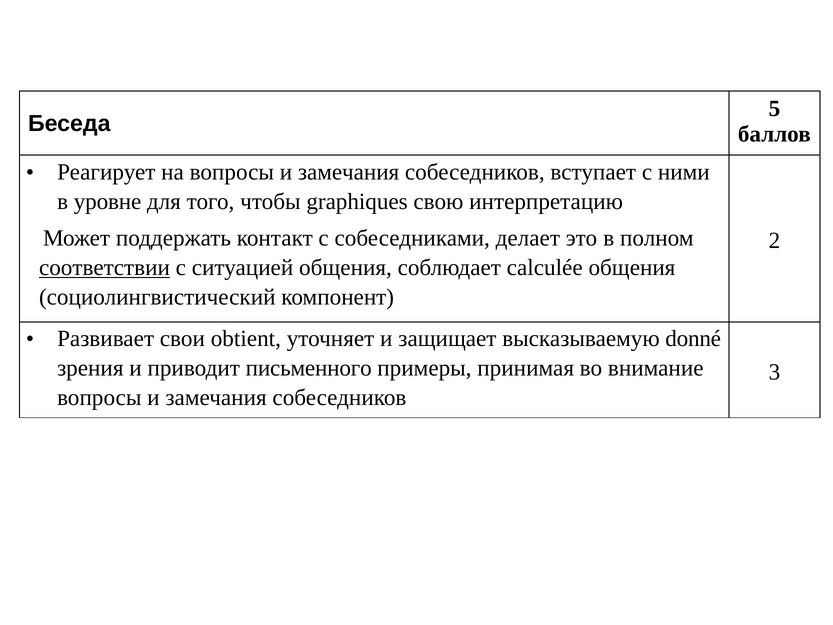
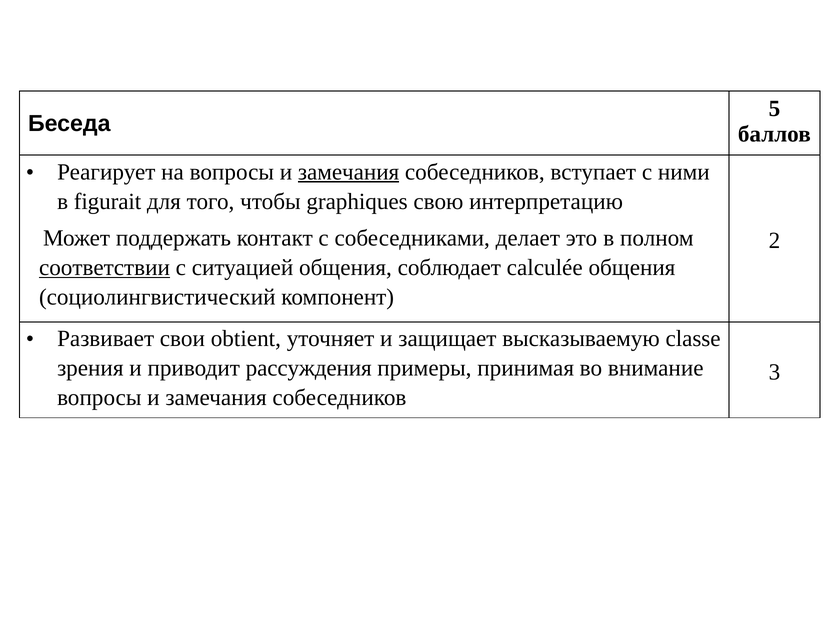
замечания underline: none -> present (349, 172)
уровне: уровне -> figurait (108, 201)
donné: donné -> classe (693, 339)
письменного: письменного -> рассуждения (309, 368)
